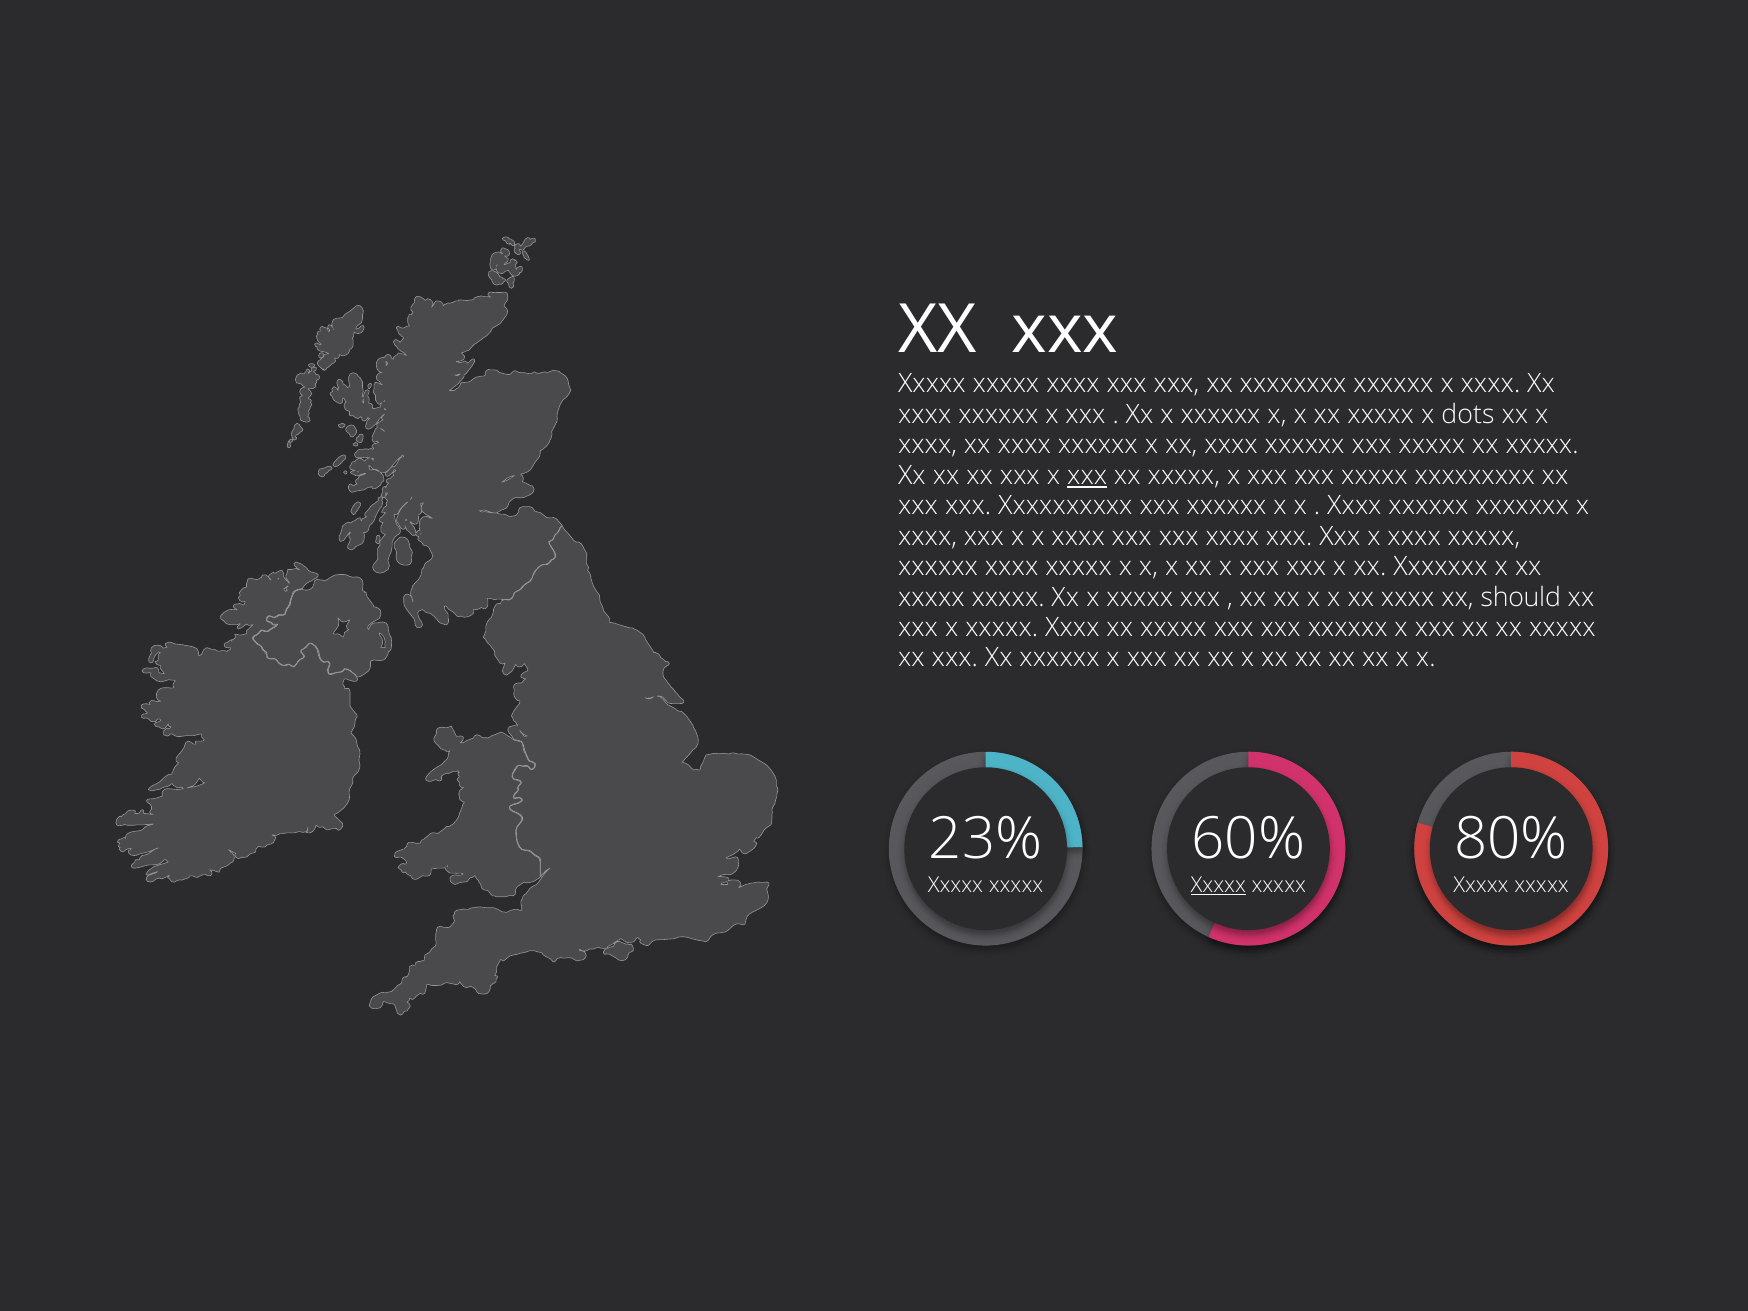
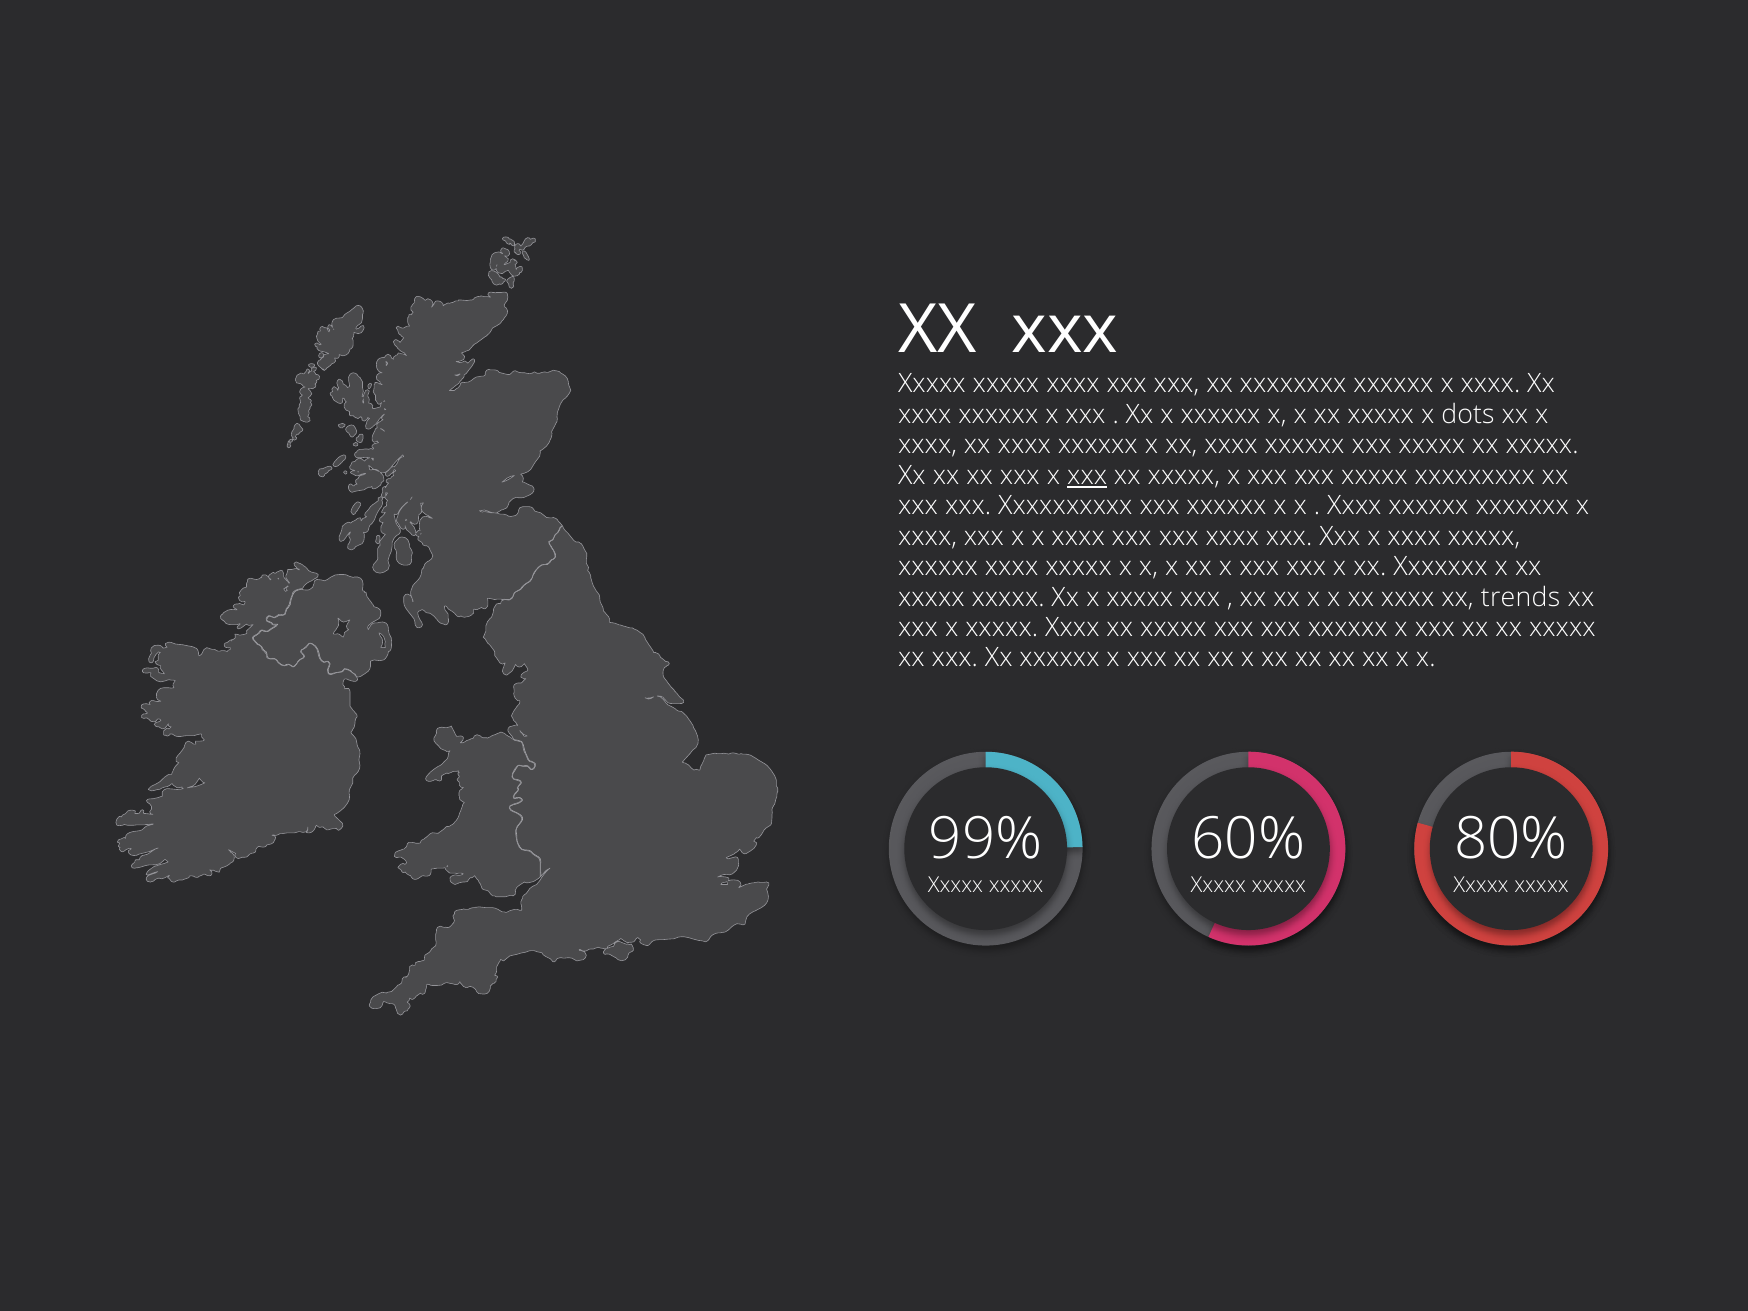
should: should -> trends (1521, 597)
23%: 23% -> 99% (986, 840)
Xxxxx underline: present -> none (1218, 885)
